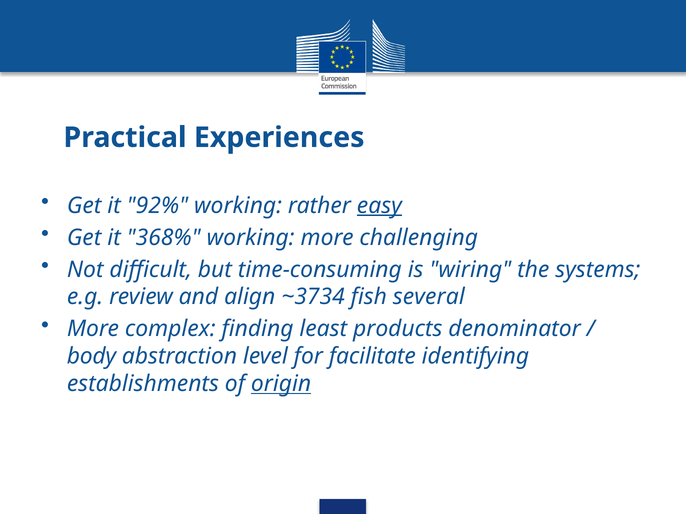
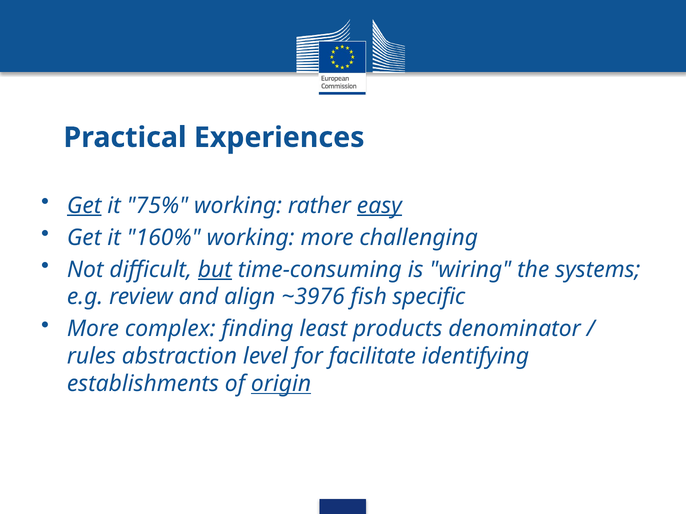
Get underline: none -> present (84, 206)
92%: 92% -> 75% (157, 206)
368%: 368% -> 160% (164, 238)
but underline: none -> present (215, 270)
~3734: ~3734 -> ~3976 (313, 297)
several: several -> specific (429, 297)
body: body -> rules (91, 357)
